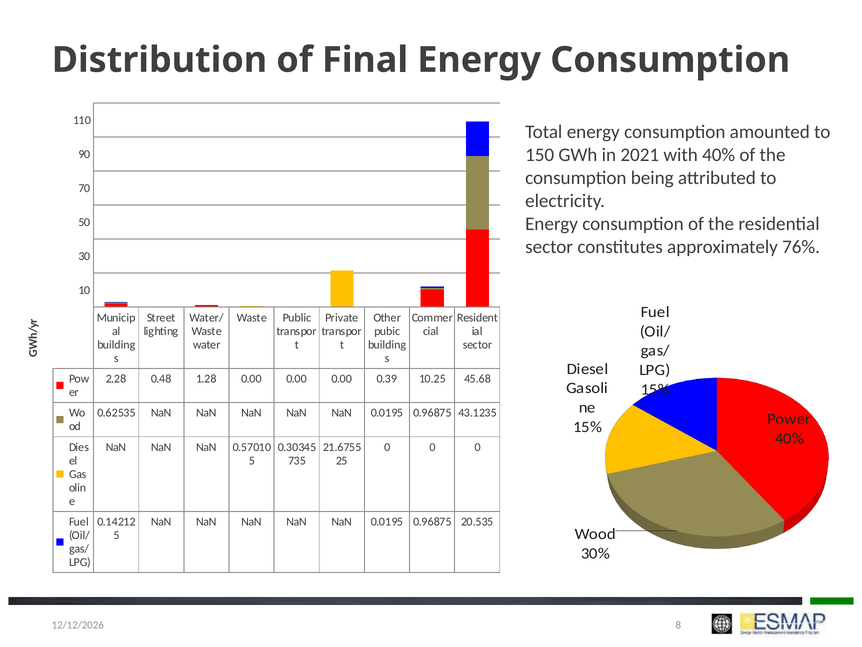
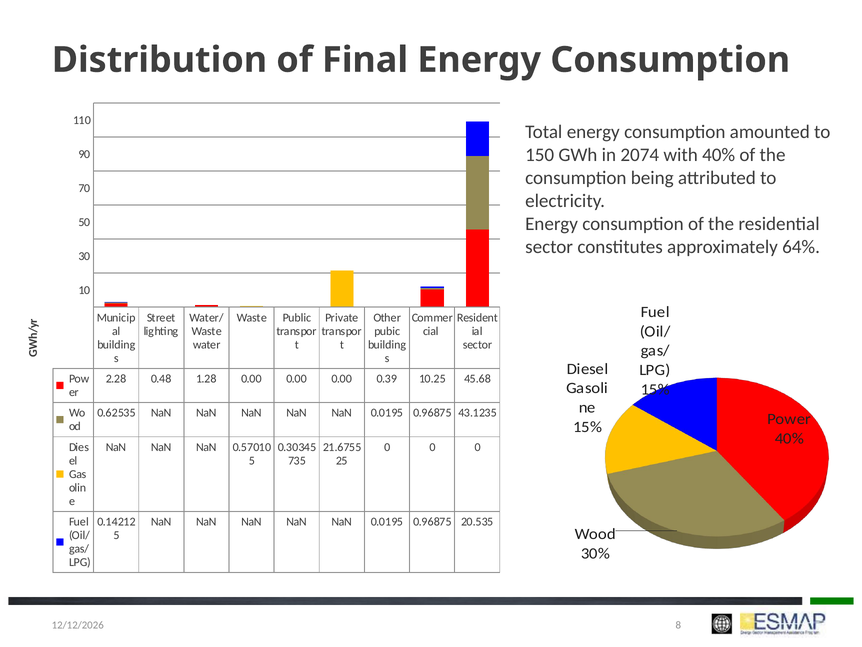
2021: 2021 -> 2074 (640, 155)
76%: 76% -> 64% (801, 247)
